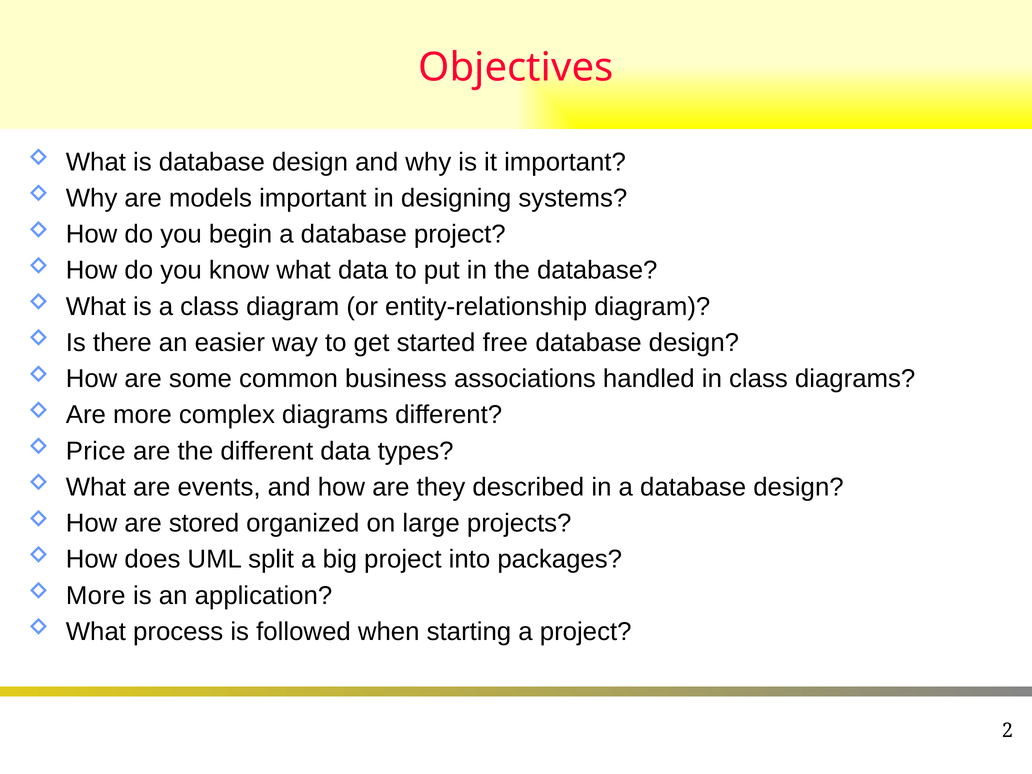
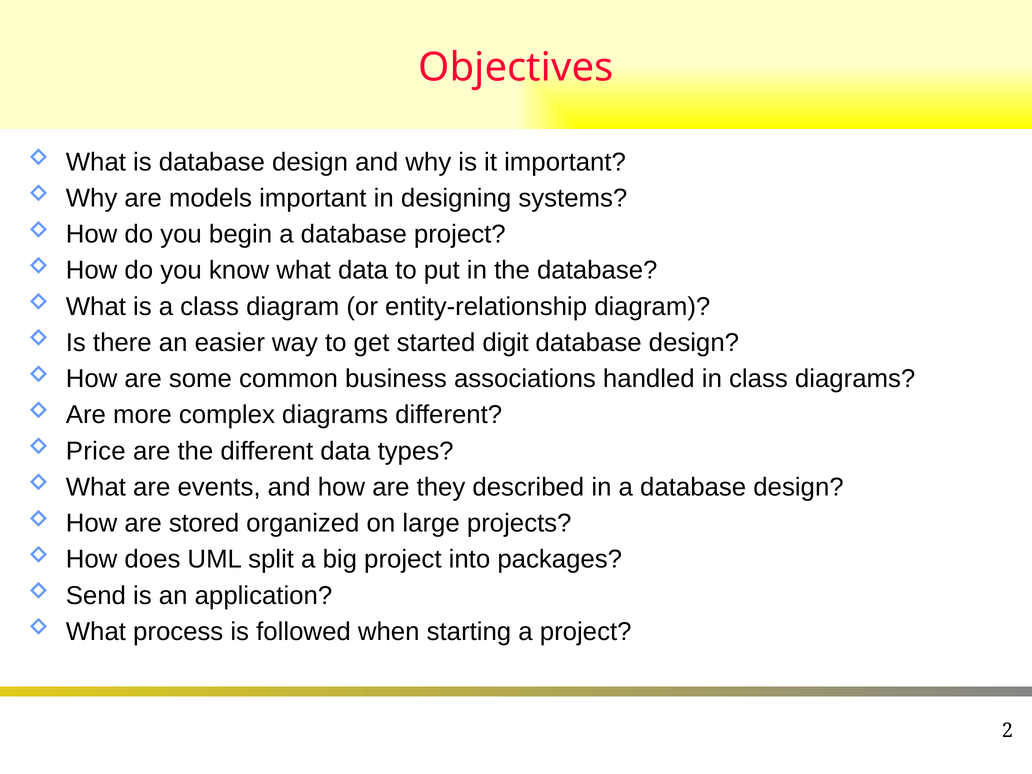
free: free -> digit (506, 343)
More: More -> Send (96, 596)
